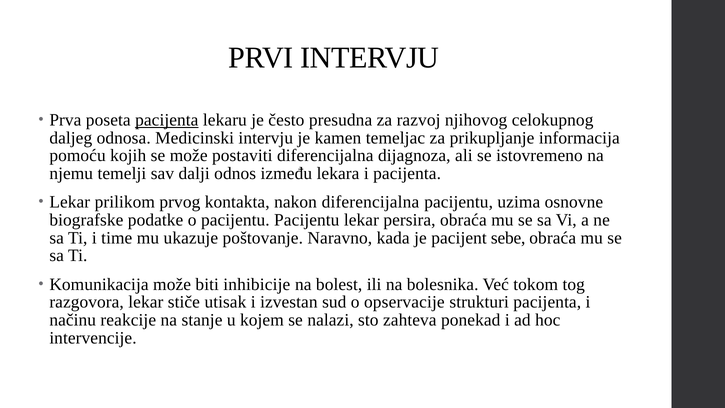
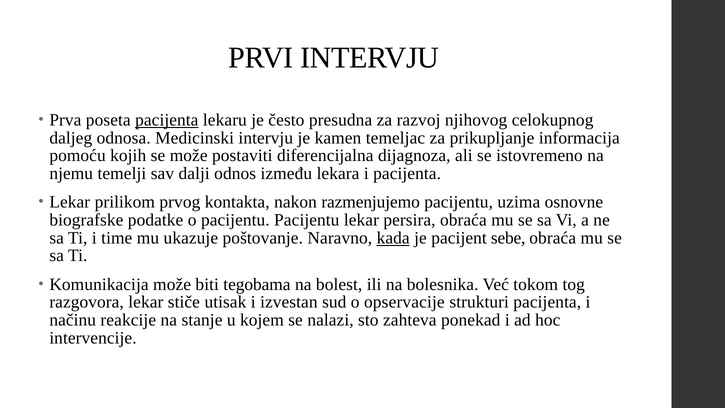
nakon diferencijalna: diferencijalna -> razmenjujemo (371, 202)
kada underline: none -> present (393, 238)
inhibicije: inhibicije -> tegobama (257, 284)
